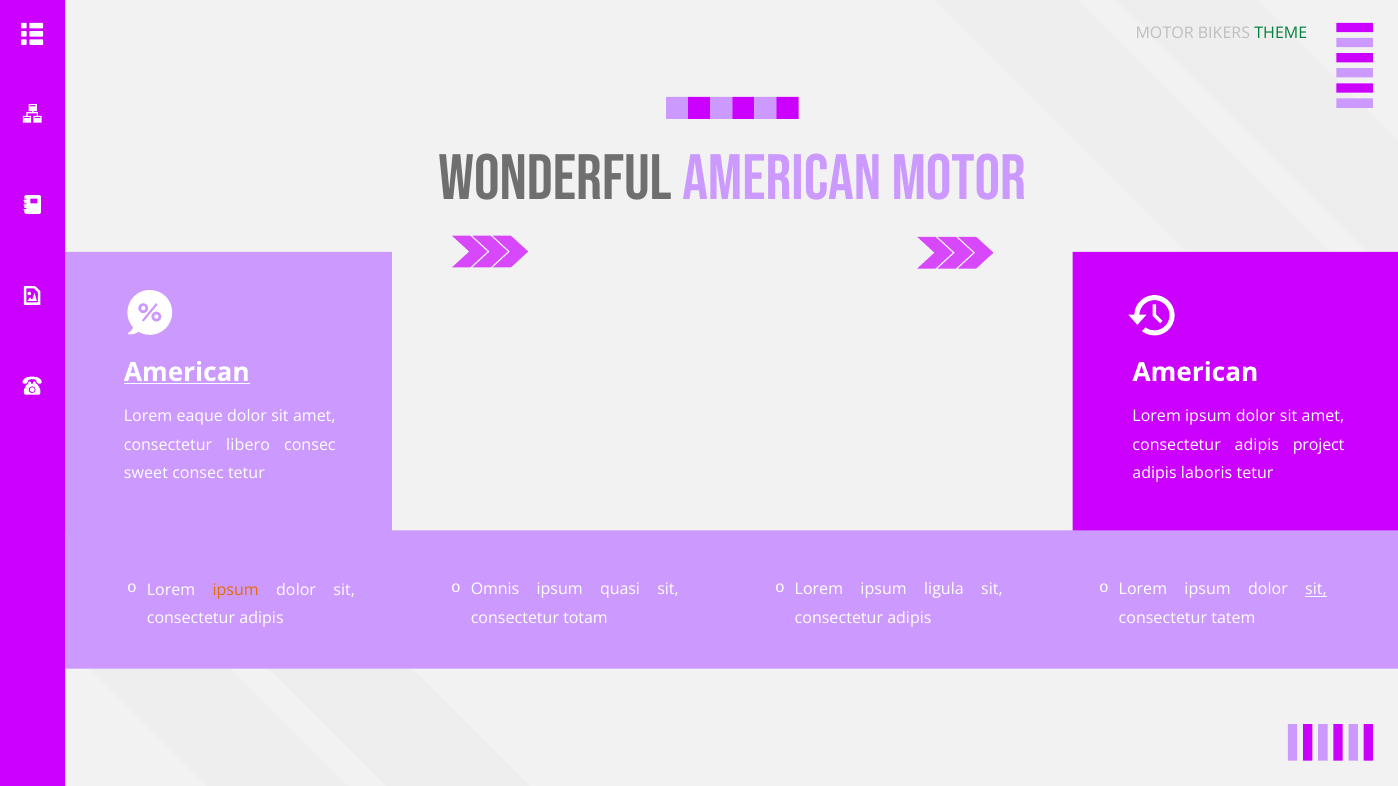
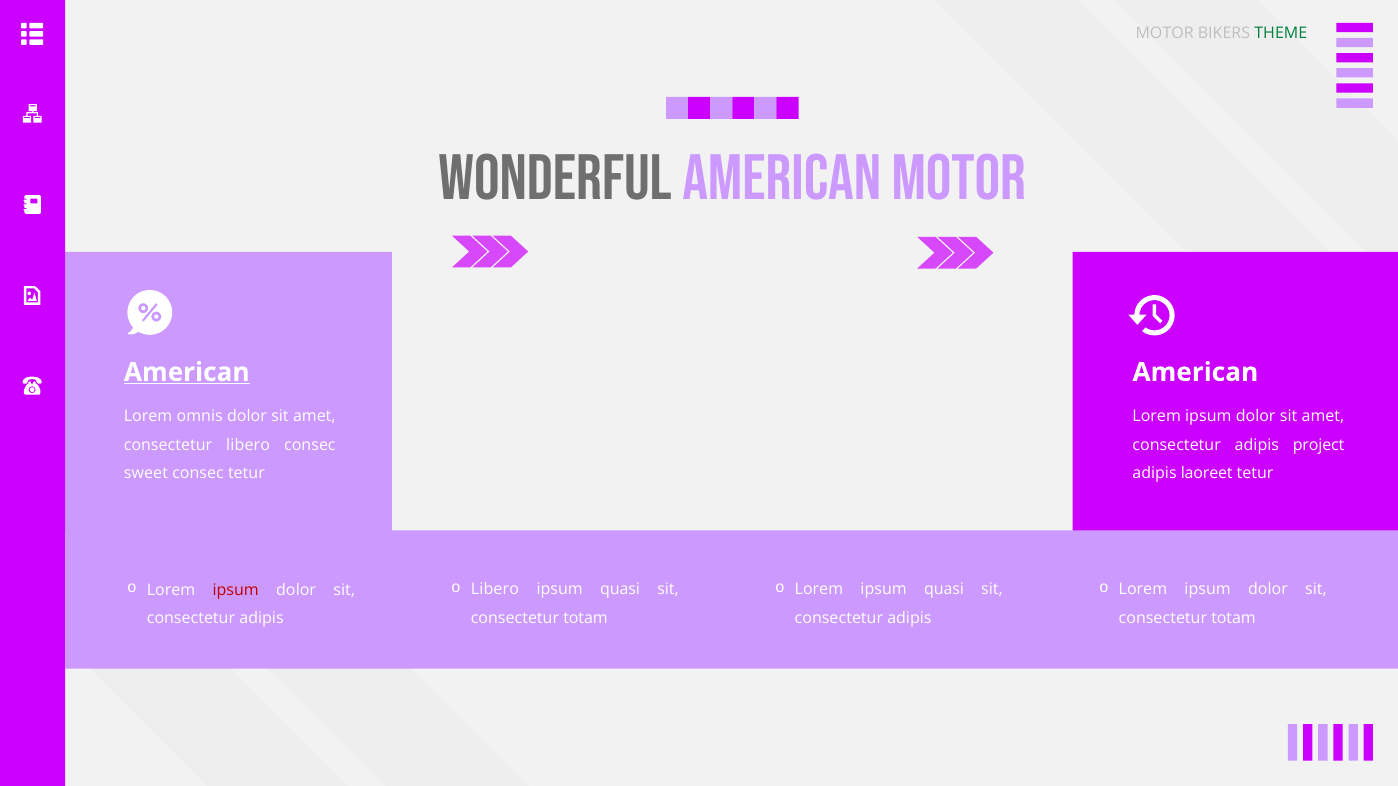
eaque: eaque -> omnis (200, 416)
laboris: laboris -> laoreet (1207, 474)
sit underline: present -> none (1316, 590)
Omnis: Omnis -> Libero (495, 590)
Lorem ipsum ligula: ligula -> quasi (944, 590)
ipsum colour: orange -> red (236, 590)
tatem: tatem -> totam (1233, 619)
